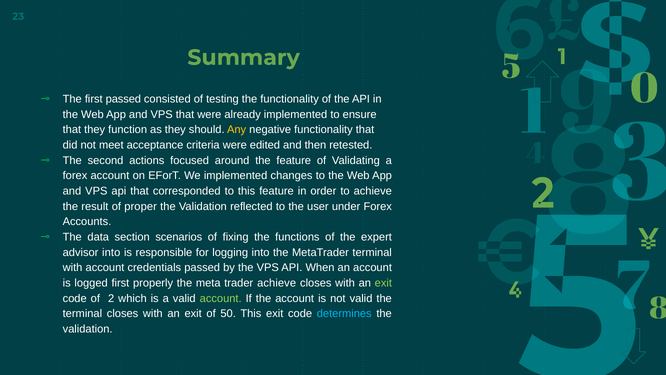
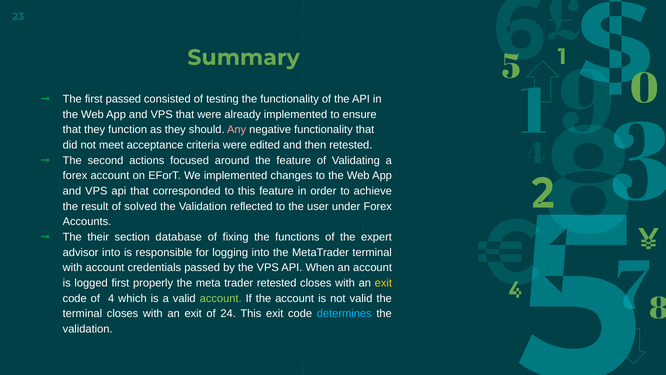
Any colour: yellow -> pink (237, 130)
proper: proper -> solved (141, 206)
data: data -> their (98, 237)
scenarios: scenarios -> database (179, 237)
trader achieve: achieve -> retested (277, 283)
exit colour: light green -> yellow (383, 283)
2: 2 -> 4 (111, 298)
50: 50 -> 24 (228, 313)
